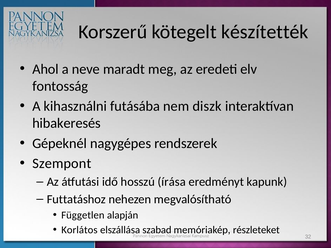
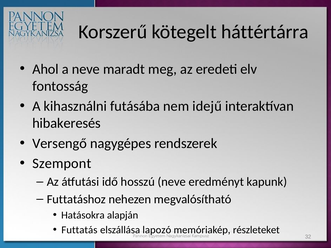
készítették: készítették -> háttértárra (265, 32)
diszk: diszk -> idejű (207, 106)
Gépeknél: Gépeknél -> Versengő (60, 143)
hosszú írása: írása -> neve (172, 182)
Független: Független -> Hatásokra (83, 215)
Korlátos: Korlátos -> Futtatás (79, 230)
szabad: szabad -> lapozó (157, 230)
